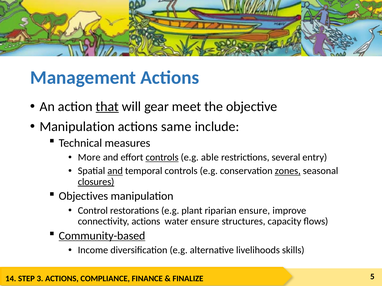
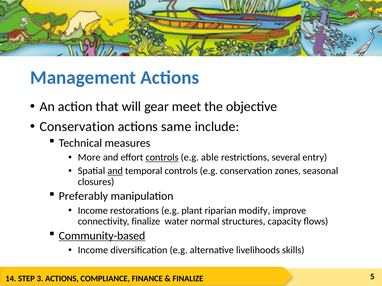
that underline: present -> none (107, 107)
Manipulation: Manipulation -> Conservation (77, 127)
zones underline: present -> none (288, 171)
closures underline: present -> none (96, 182)
Objectives: Objectives -> Preferably (83, 196)
Control: Control -> Income (93, 211)
riparian ensure: ensure -> modify (254, 211)
connectivity actions: actions -> finalize (146, 222)
water ensure: ensure -> normal (205, 222)
